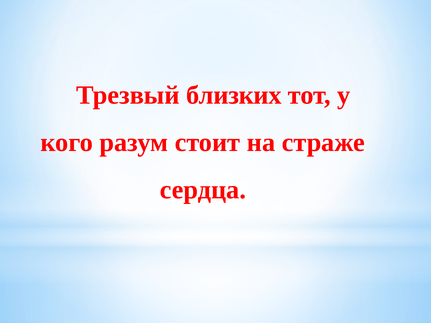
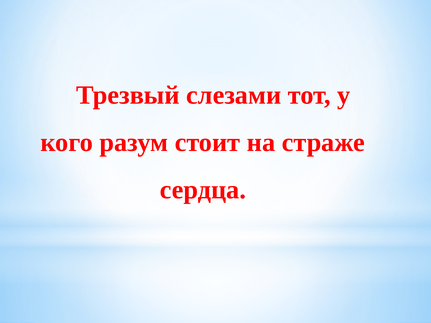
близких: близких -> слезами (234, 95)
